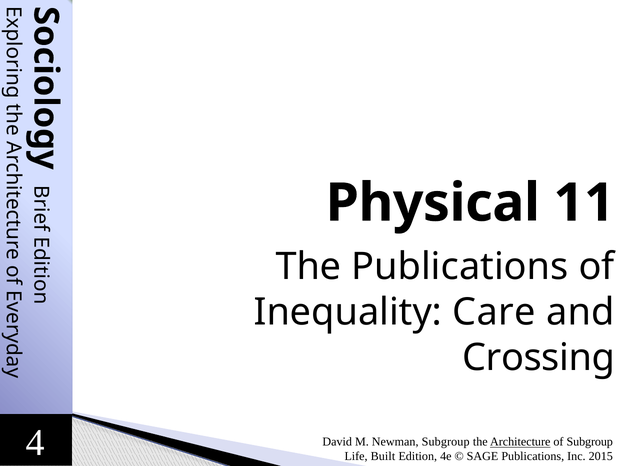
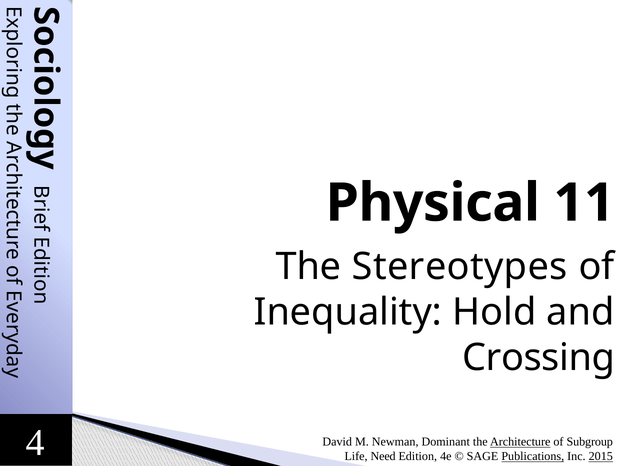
The Publications: Publications -> Stereotypes (460, 267)
Care: Care -> Hold (494, 312)
Newman Subgroup: Subgroup -> Dominant (446, 442)
Built: Built -> Need (383, 456)
Publications underline: none -> present (533, 456)
2015 underline: none -> present (601, 456)
